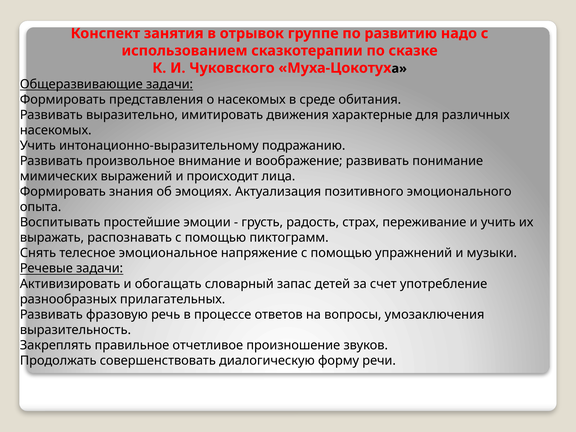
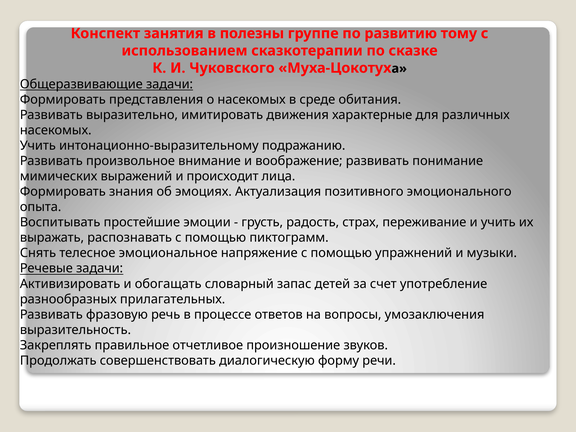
отрывок: отрывок -> полезны (252, 33)
надо: надо -> тому (459, 33)
